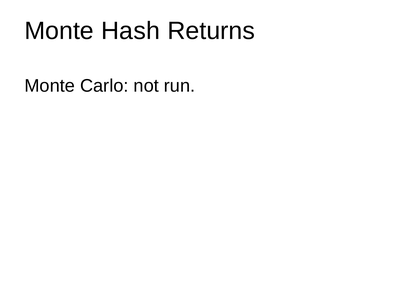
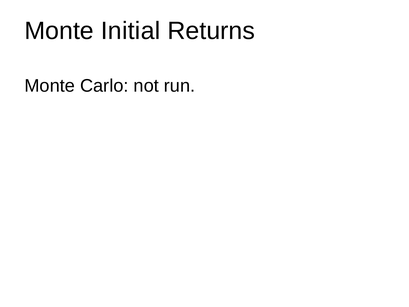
Hash: Hash -> Initial (131, 31)
